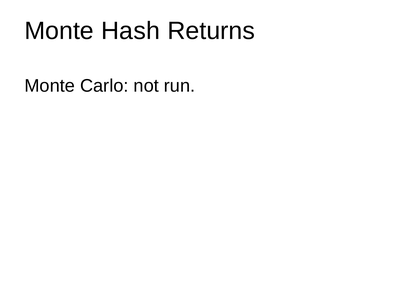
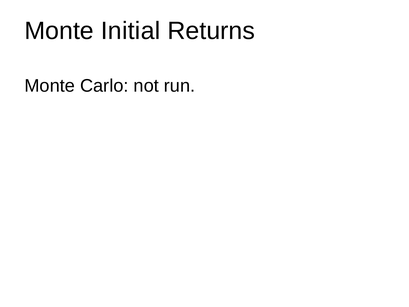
Hash: Hash -> Initial (131, 31)
